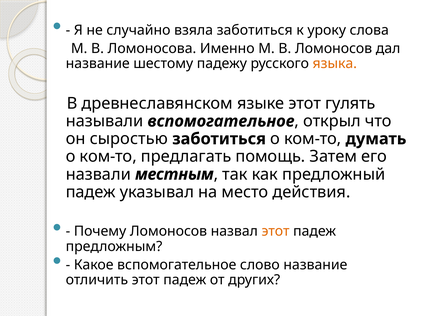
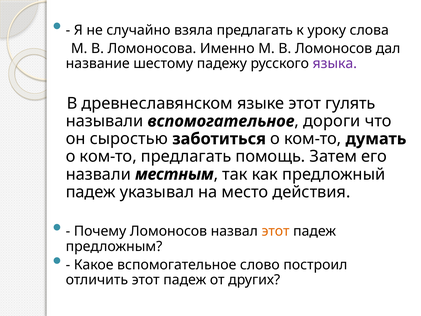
взяла заботиться: заботиться -> предлагать (255, 30)
языка colour: orange -> purple (335, 64)
открыл: открыл -> дороги (332, 121)
слово название: название -> построил (315, 265)
